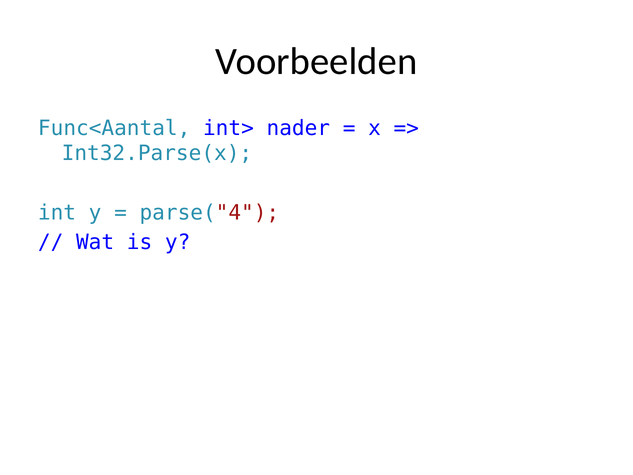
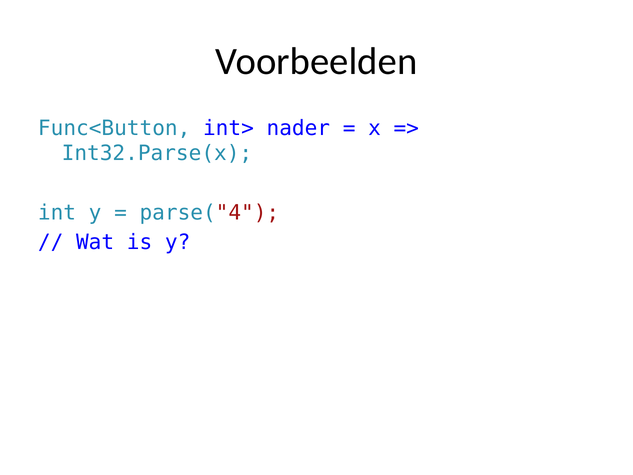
Func<Aantal: Func<Aantal -> Func<Button (114, 128)
